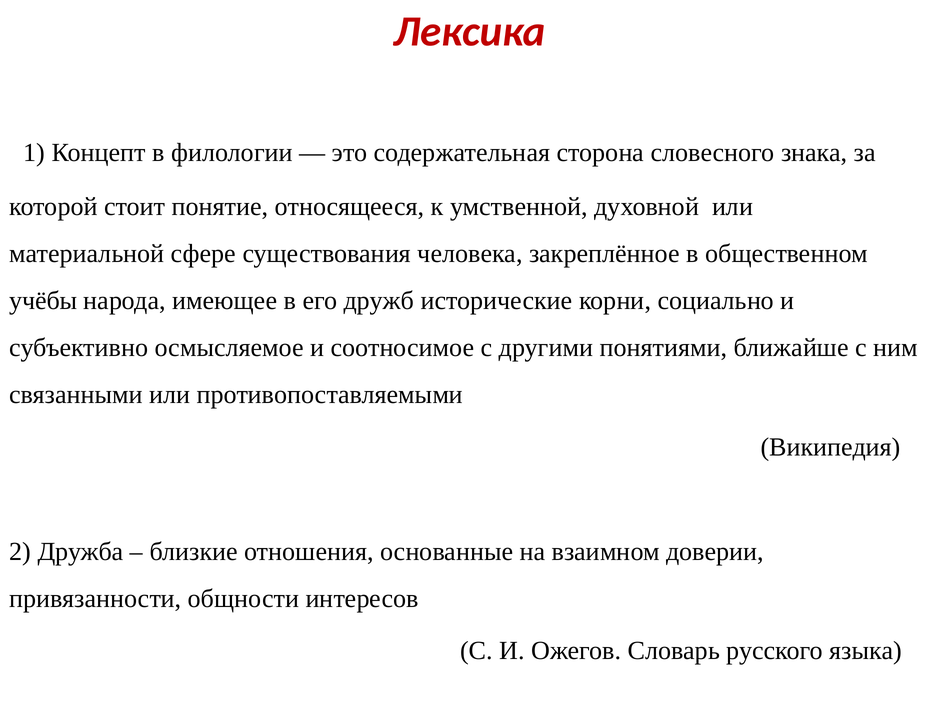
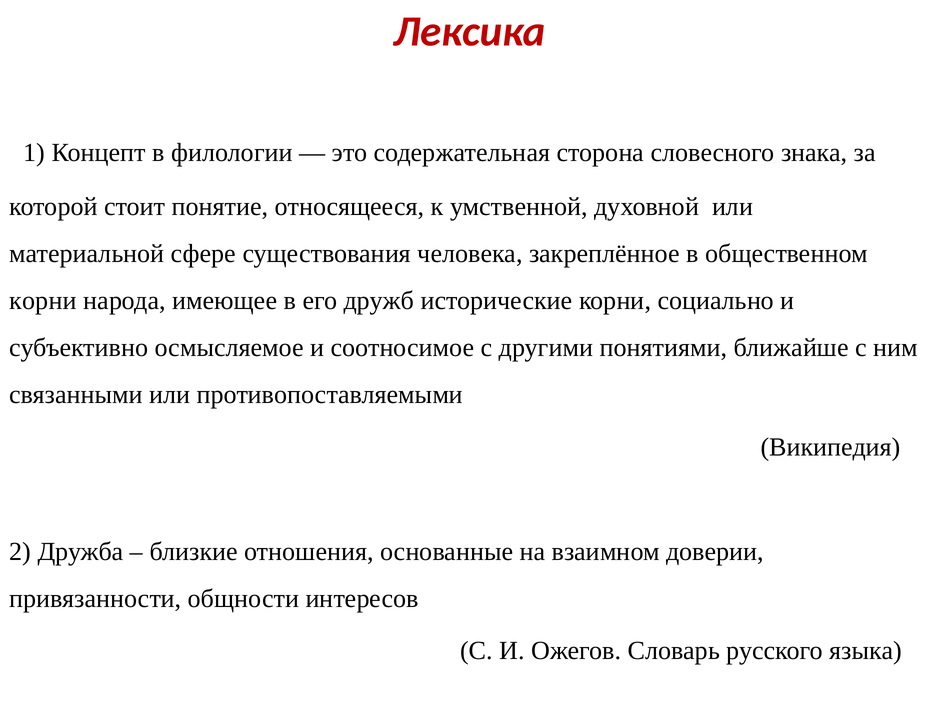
учёбы: учёбы -> корни (43, 301)
